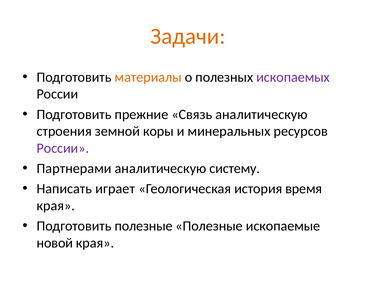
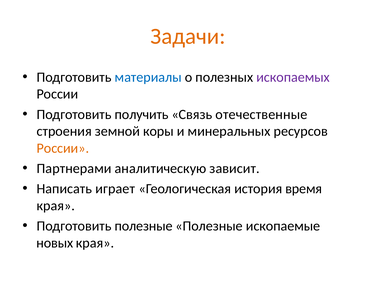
материалы colour: orange -> blue (148, 77)
прежние: прежние -> получить (142, 114)
Связь аналитическую: аналитическую -> отечественные (261, 114)
России colour: purple -> orange (63, 148)
систему: систему -> зависит (235, 168)
новой: новой -> новых (55, 243)
